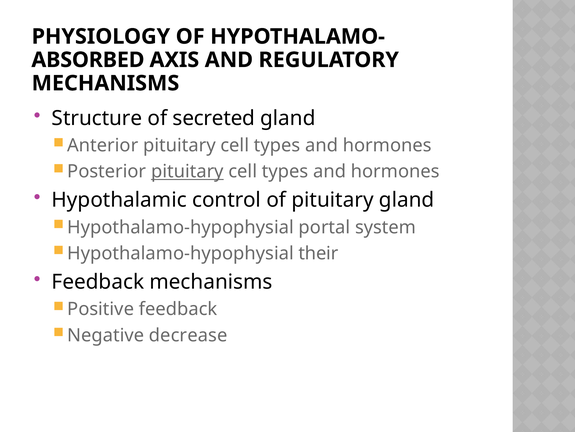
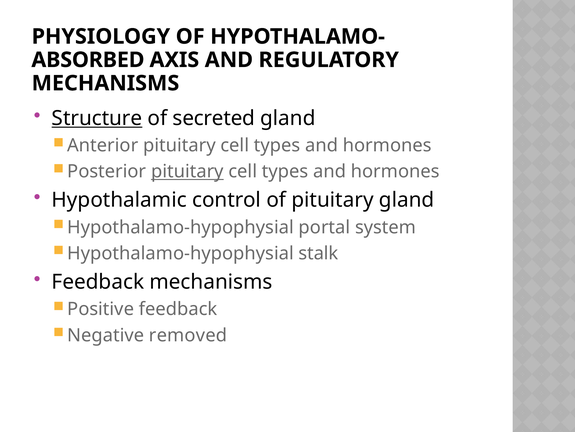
Structure underline: none -> present (97, 118)
their: their -> stalk (318, 253)
decrease: decrease -> removed (188, 335)
